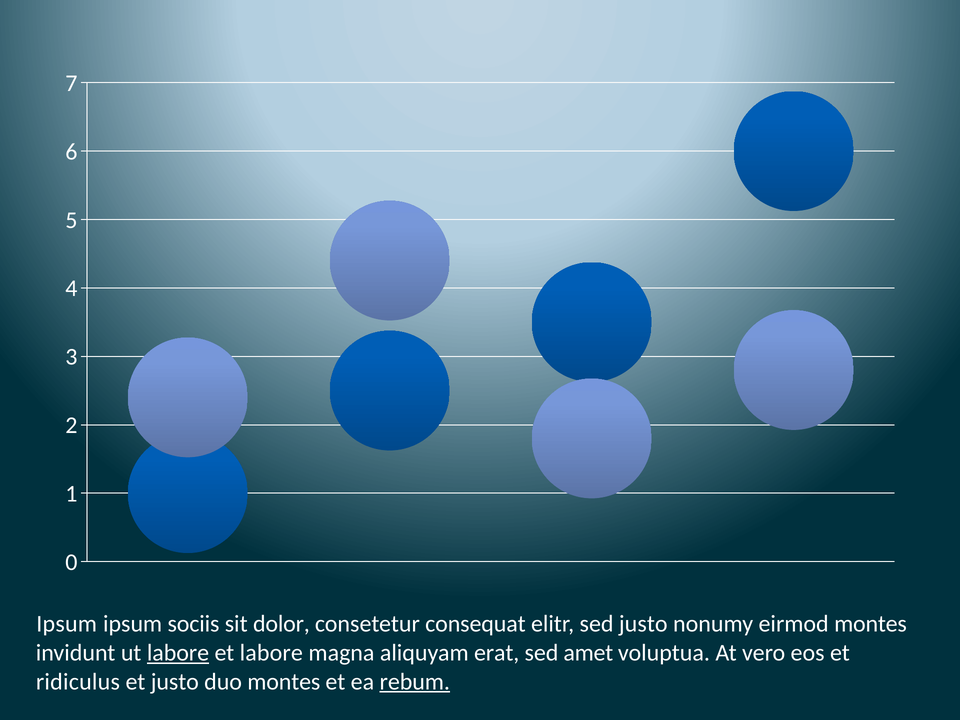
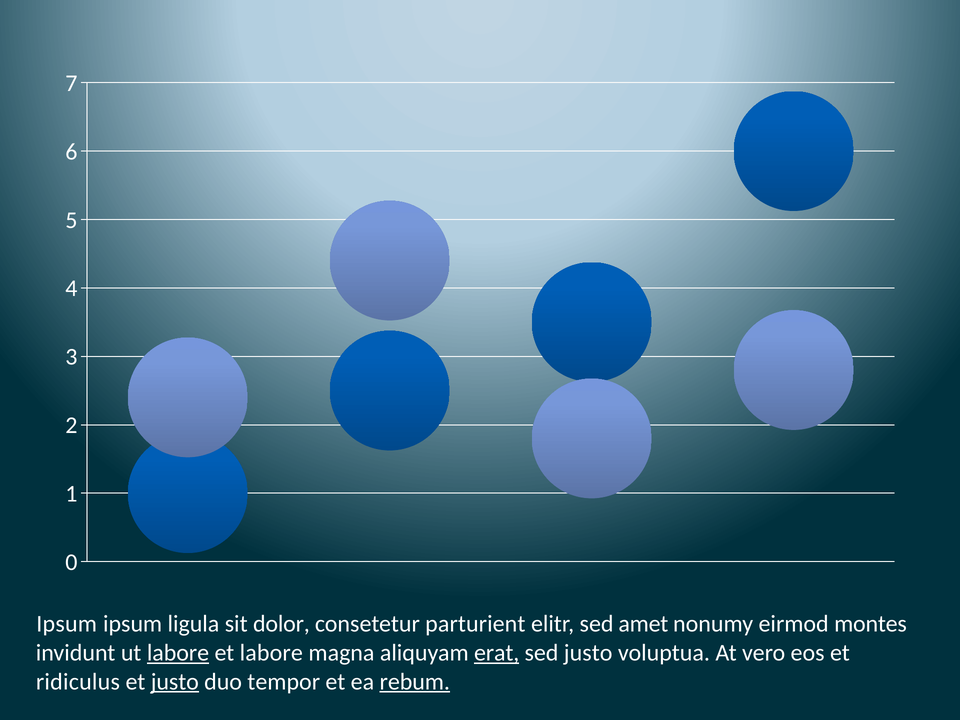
sociis: sociis -> ligula (193, 624)
consequat: consequat -> parturient (475, 624)
sed justo: justo -> amet (643, 624)
erat underline: none -> present (497, 653)
sed amet: amet -> justo (588, 653)
justo underline: none -> present (175, 682)
duo montes: montes -> tempor (284, 682)
